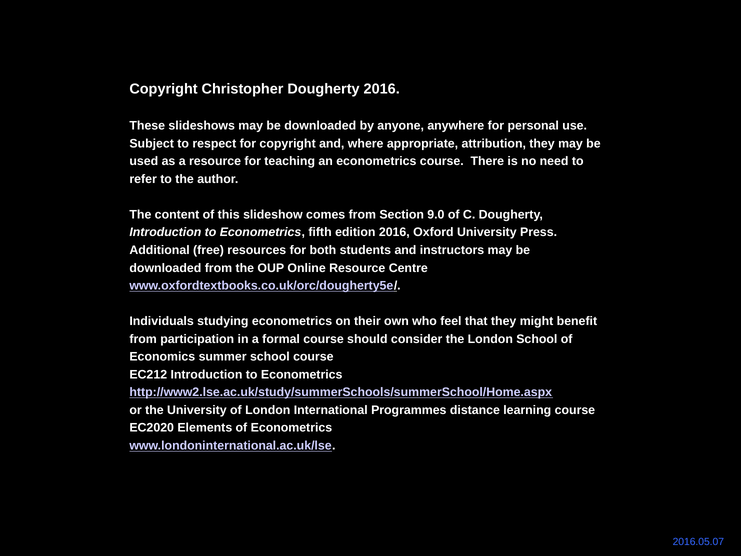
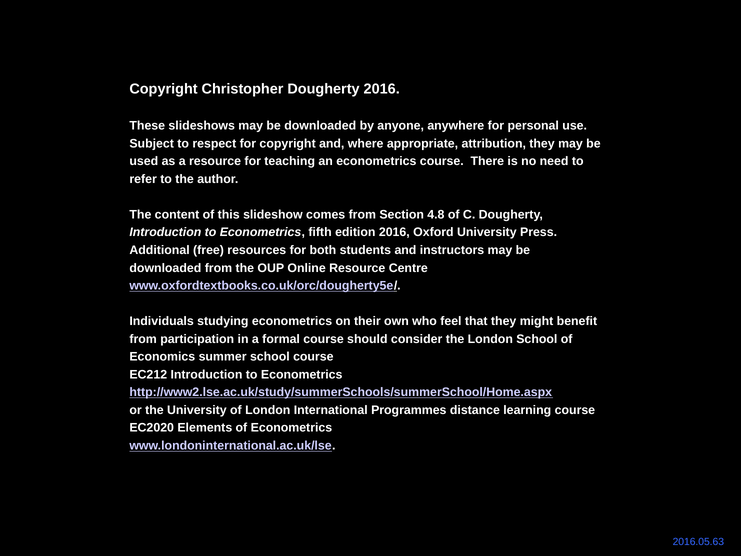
9.0: 9.0 -> 4.8 (436, 215)
2016.05.07: 2016.05.07 -> 2016.05.63 (698, 542)
